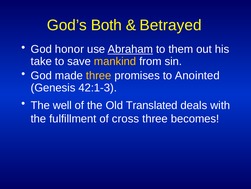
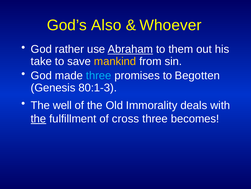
Both: Both -> Also (106, 25)
Betrayed: Betrayed -> Whoever (171, 25)
honor: honor -> rather (69, 49)
three colour: yellow -> light blue (99, 75)
Anointed: Anointed -> Begotten (197, 75)
42:1-3: 42:1-3 -> 80:1-3 (98, 87)
Translated: Translated -> Immorality (152, 105)
the underline: none -> present (38, 118)
